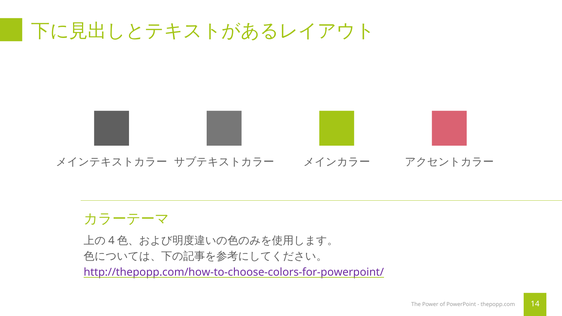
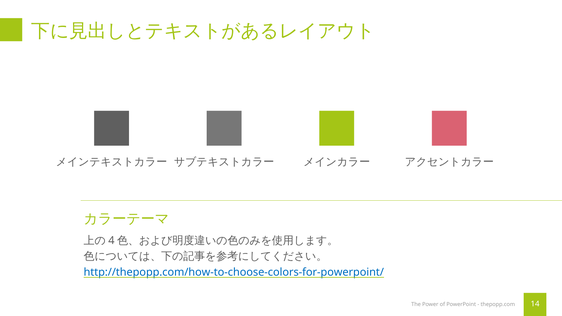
http://thepopp.com/how-to-choose-colors-for-powerpoint/ colour: purple -> blue (234, 272)
